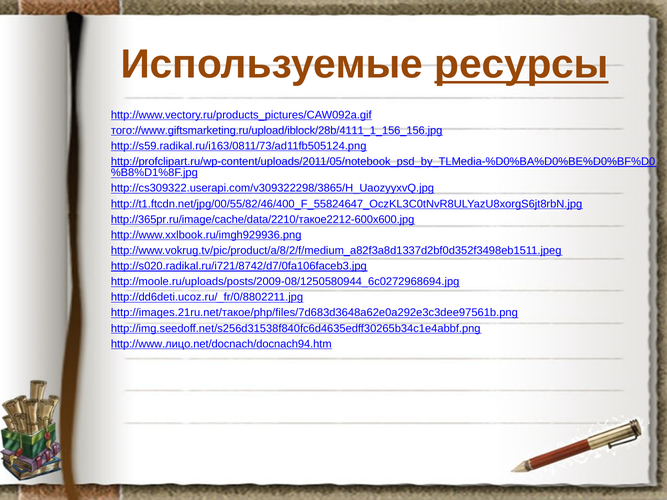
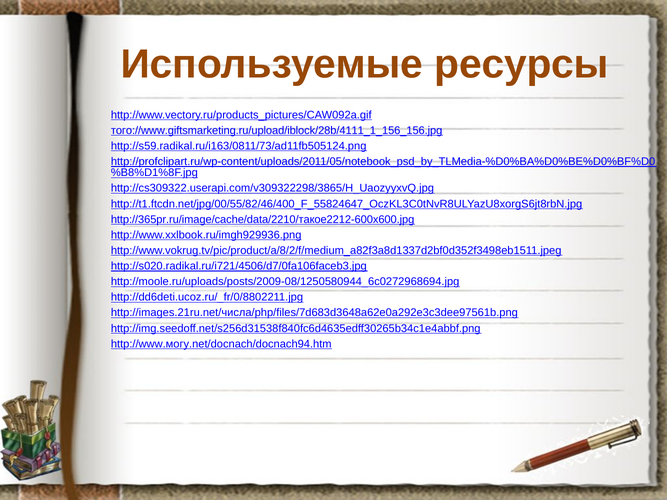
ресурсы underline: present -> none (522, 65)
http://s020.radikal.ru/i721/8742/d7/0fa106faceb3.jpg: http://s020.radikal.ru/i721/8742/d7/0fa106faceb3.jpg -> http://s020.radikal.ru/i721/4506/d7/0fa106faceb3.jpg (239, 266)
http://images.21ru.net/такое/php/files/7d683d3648a62e0a292e3c3dee97561b.png: http://images.21ru.net/такое/php/files/7d683d3648a62e0a292e3c3dee97561b.png -> http://images.21ru.net/числа/php/files/7d683d3648a62e0a292e3c3dee97561b.png (314, 313)
http://www.лицо.net/docnach/docnach94.htm: http://www.лицо.net/docnach/docnach94.htm -> http://www.могу.net/docnach/docnach94.htm (221, 344)
